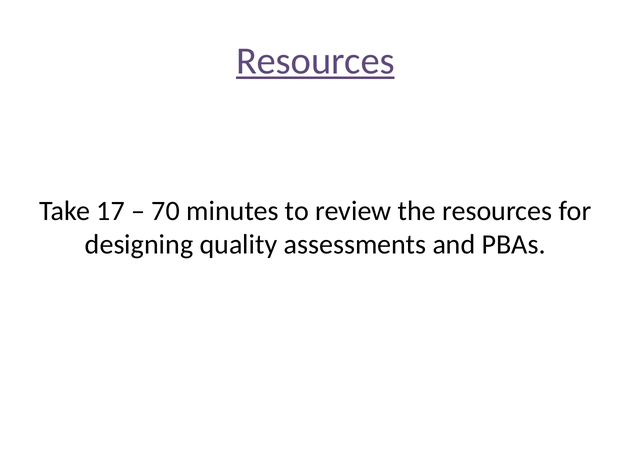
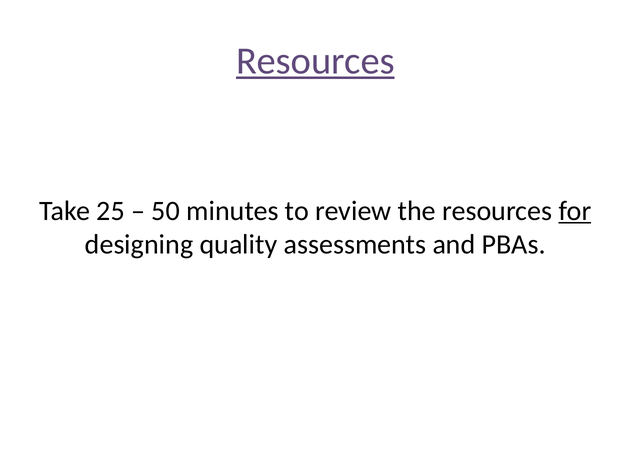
17: 17 -> 25 (111, 211)
70: 70 -> 50 (166, 211)
for underline: none -> present (575, 211)
